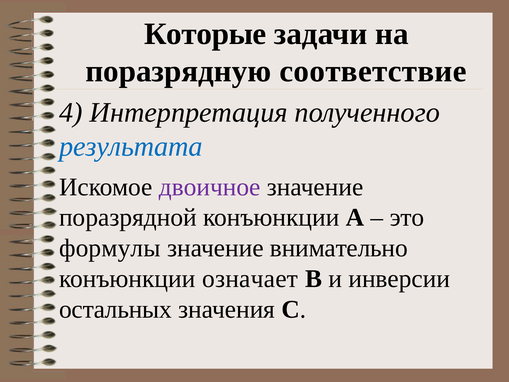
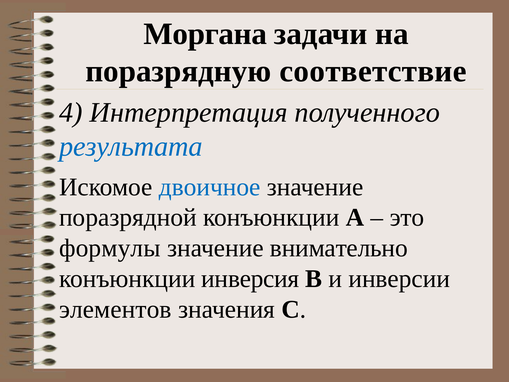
Которые: Которые -> Моргана (205, 34)
двоичное colour: purple -> blue (210, 187)
означает: означает -> инверсия (250, 279)
остальных: остальных -> элементов (115, 309)
